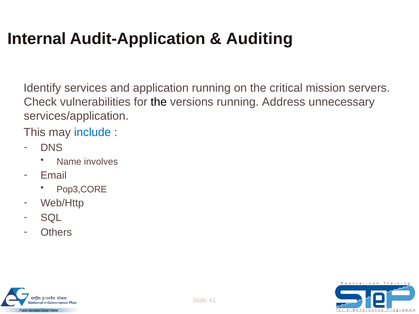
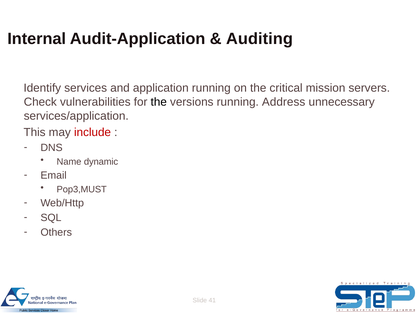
include colour: blue -> red (92, 132)
involves: involves -> dynamic (101, 162)
Pop3,CORE: Pop3,CORE -> Pop3,MUST (82, 189)
